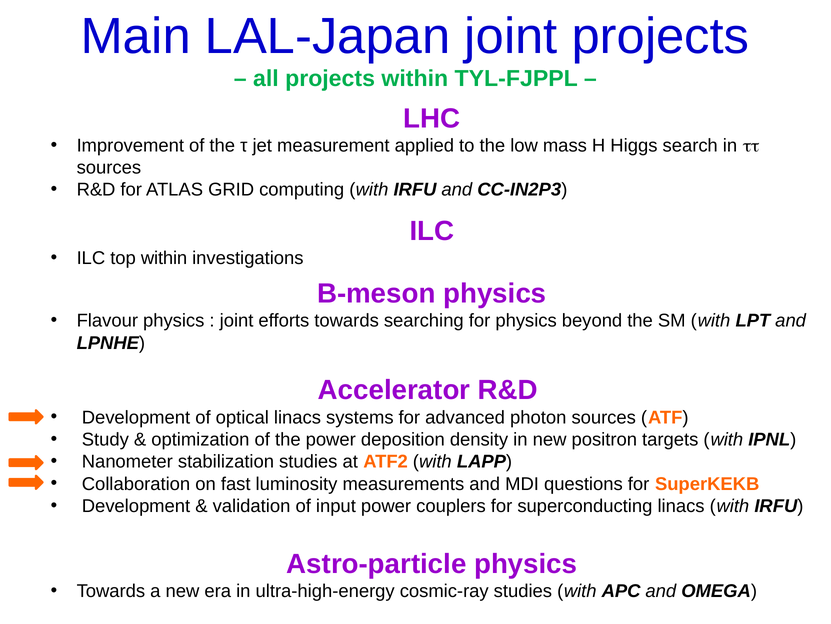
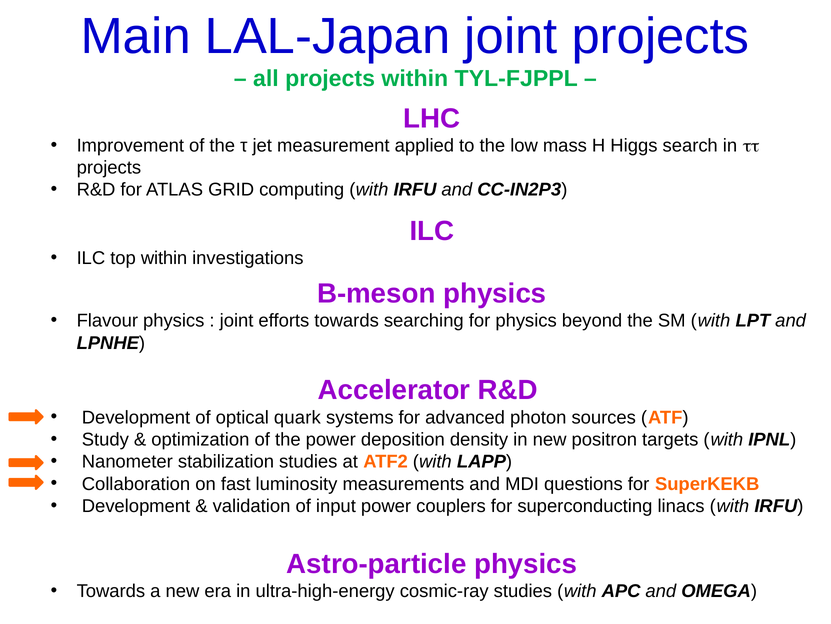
sources: sources -> projects (109, 168)
optical linacs: linacs -> quark (297, 417)
